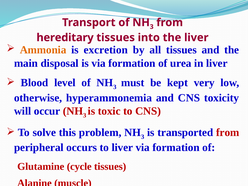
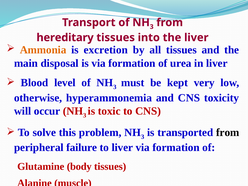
from colour: red -> black (228, 132)
occurs: occurs -> failure (82, 147)
cycle: cycle -> body (79, 166)
